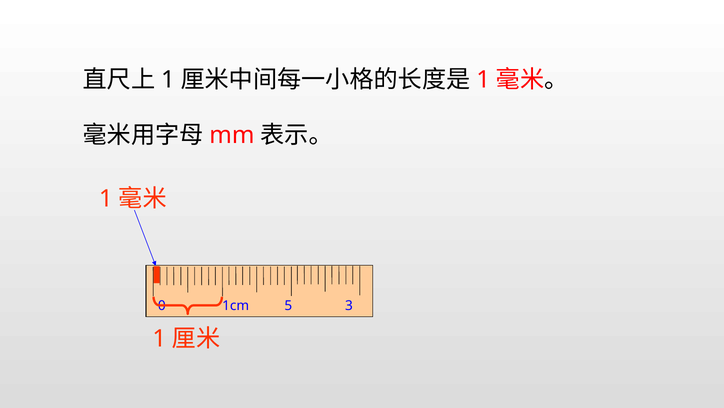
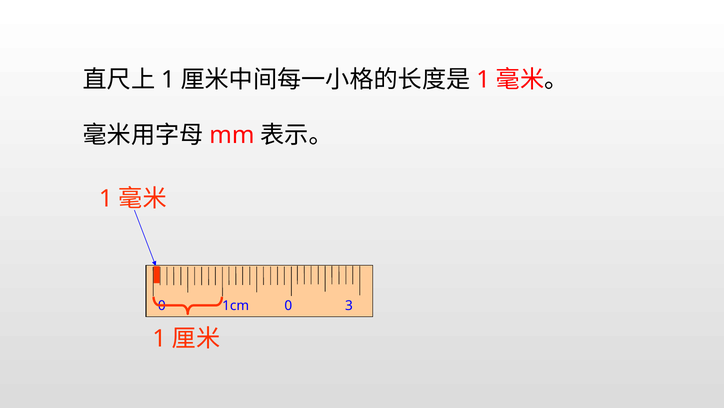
1cm 5: 5 -> 0 (288, 305)
